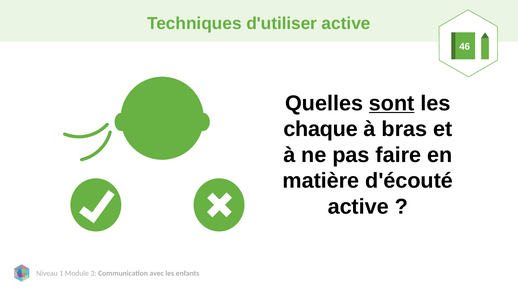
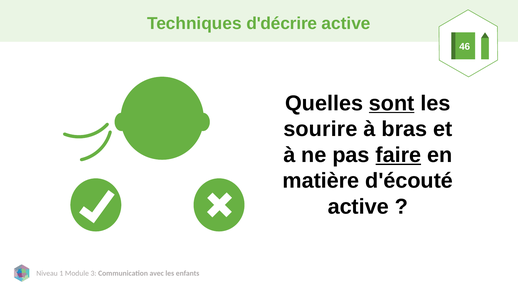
d'utiliser: d'utiliser -> d'décrire (282, 23)
chaque: chaque -> sourire (320, 129)
faire underline: none -> present (398, 155)
